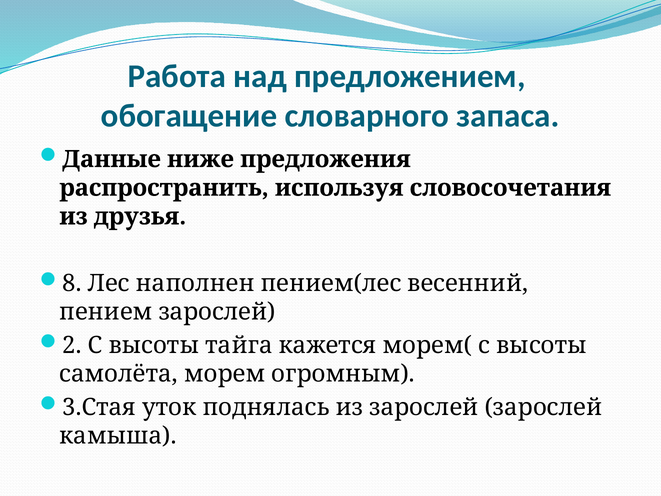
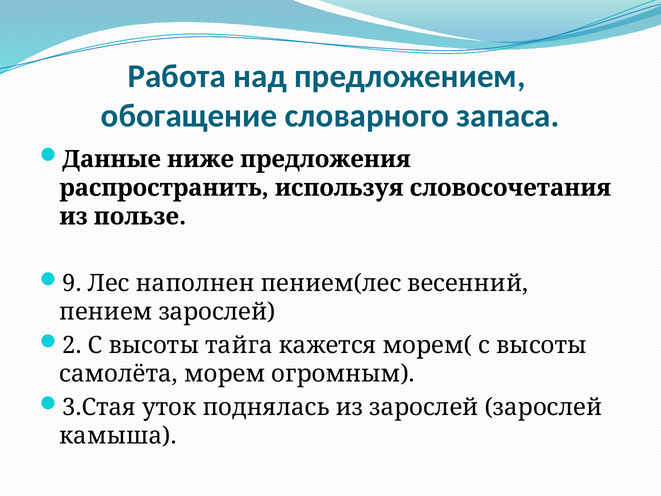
друзья: друзья -> пользе (140, 216)
8: 8 -> 9 (72, 283)
